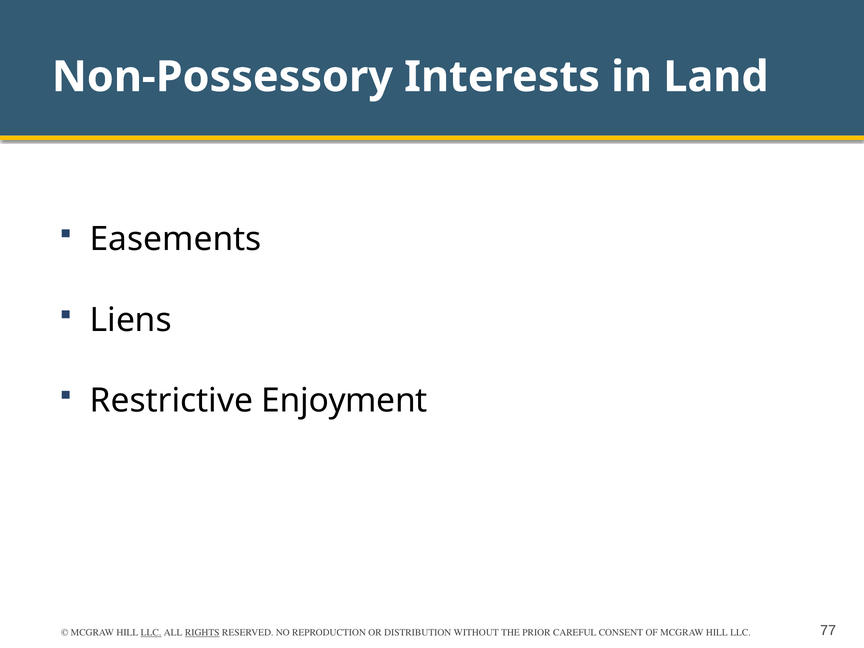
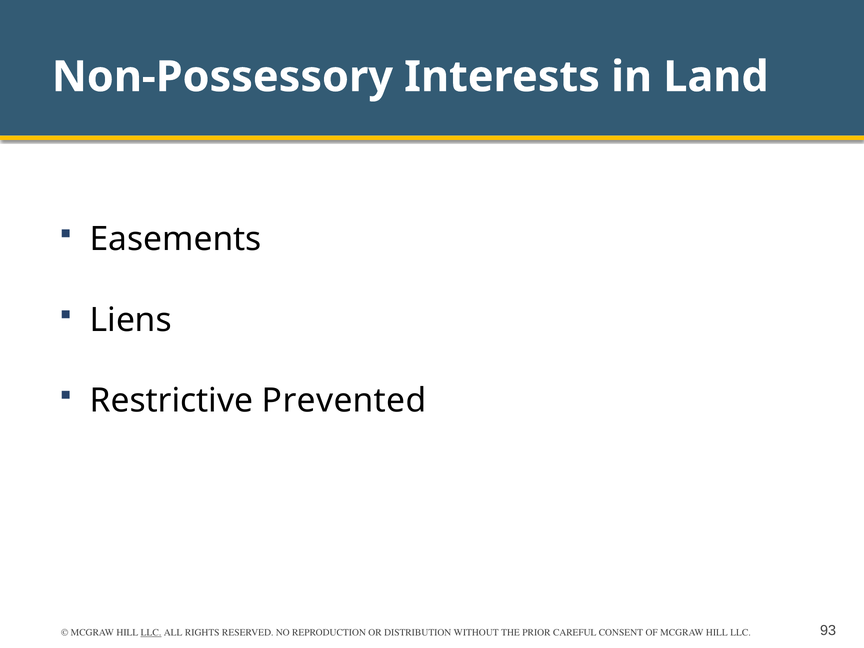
Enjoyment: Enjoyment -> Prevented (344, 401)
RIGHTS underline: present -> none (202, 633)
77: 77 -> 93 (828, 630)
